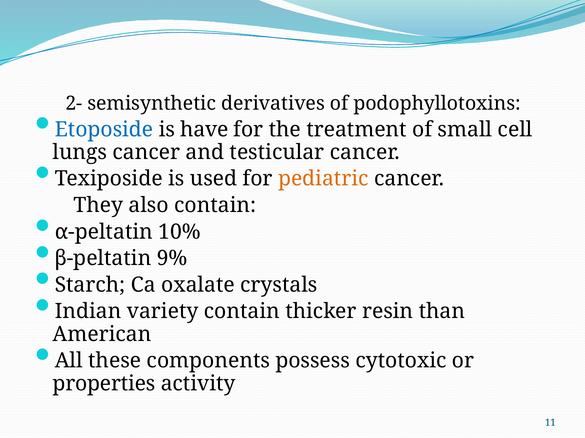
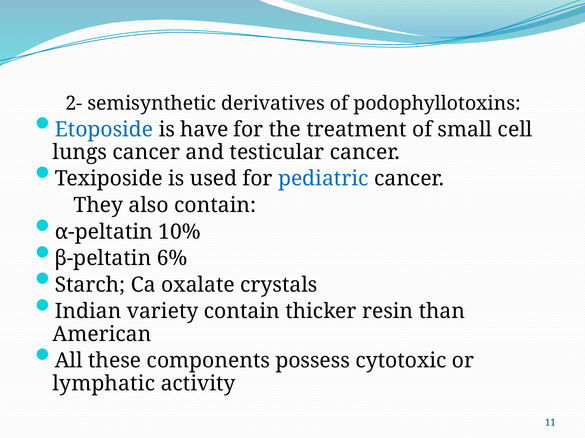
pediatric colour: orange -> blue (323, 179)
9%: 9% -> 6% (172, 259)
properties: properties -> lymphatic (104, 384)
